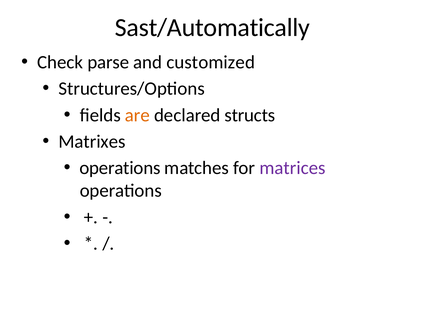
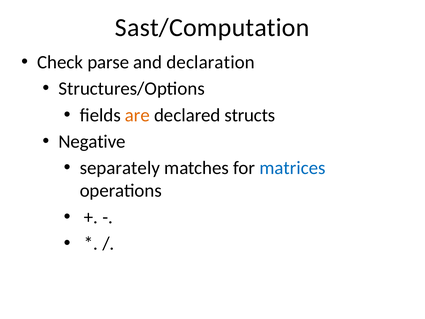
Sast/Automatically: Sast/Automatically -> Sast/Computation (212, 28)
customized: customized -> declaration (211, 62)
Matrixes: Matrixes -> Negative (92, 141)
operations: operations -> separately (120, 168)
matrices colour: purple -> blue (292, 168)
